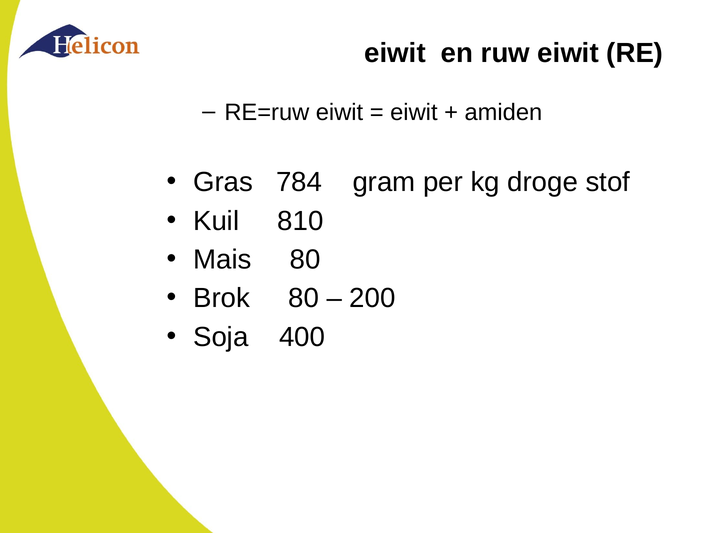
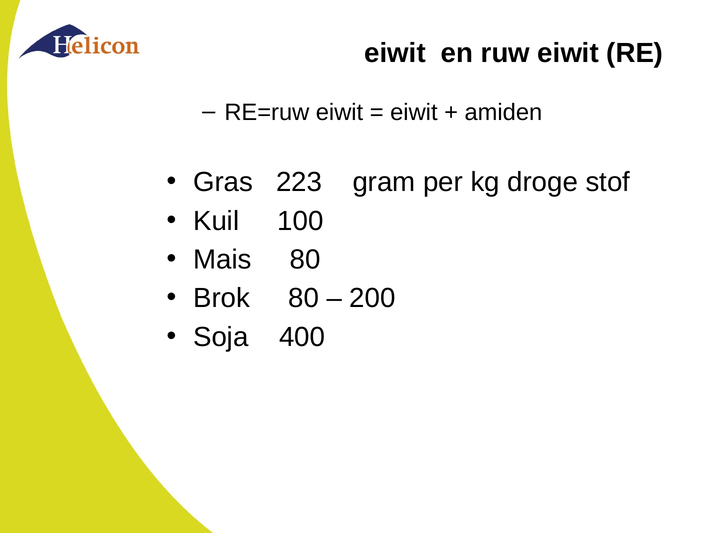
784: 784 -> 223 (299, 182)
810: 810 -> 100 (301, 221)
